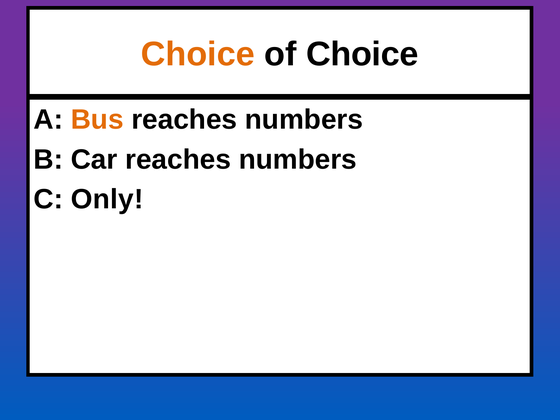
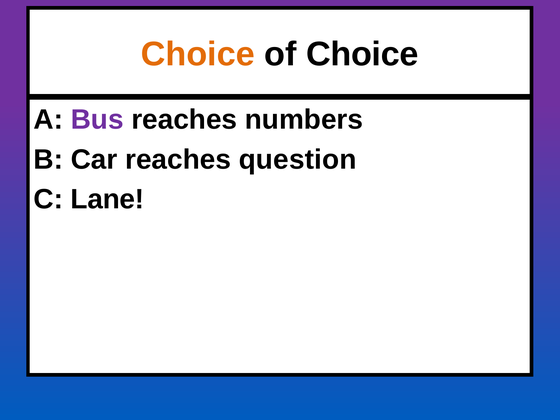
Bus colour: orange -> purple (97, 120)
Car reaches numbers: numbers -> question (298, 159)
Only: Only -> Lane (107, 199)
